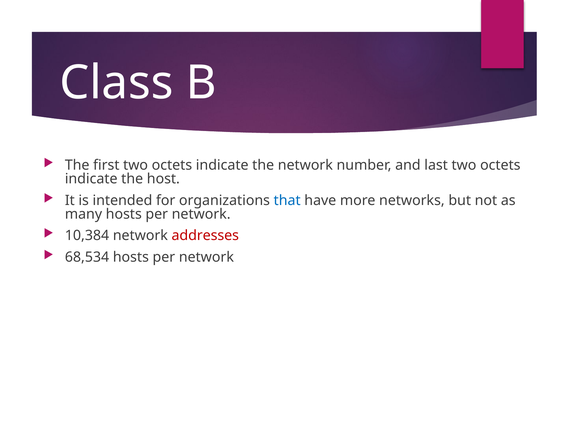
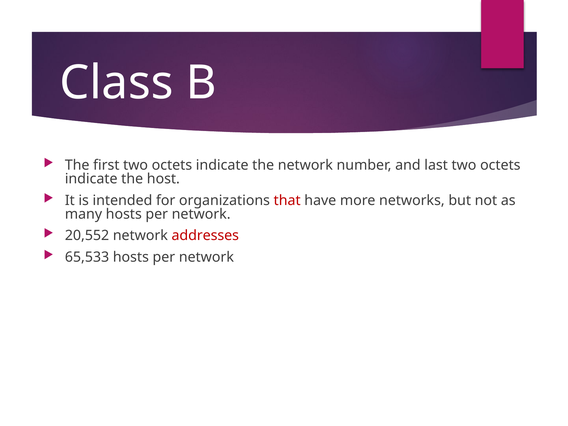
that colour: blue -> red (287, 200)
10,384: 10,384 -> 20,552 (87, 236)
68,534: 68,534 -> 65,533 (87, 257)
